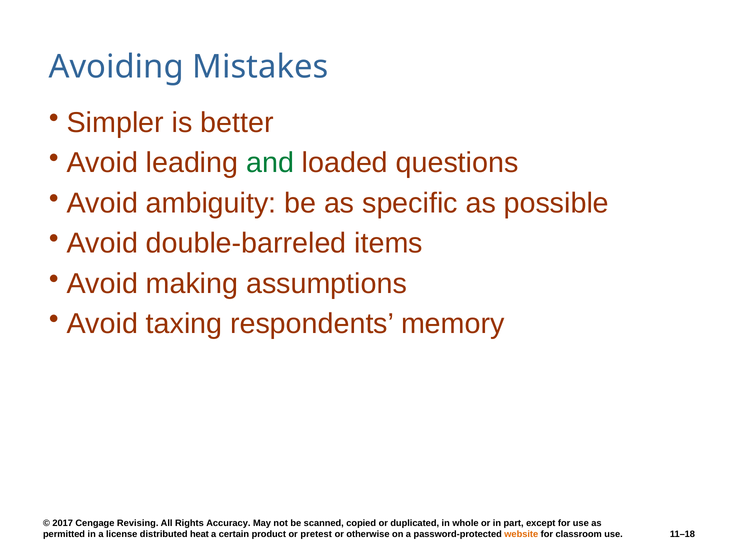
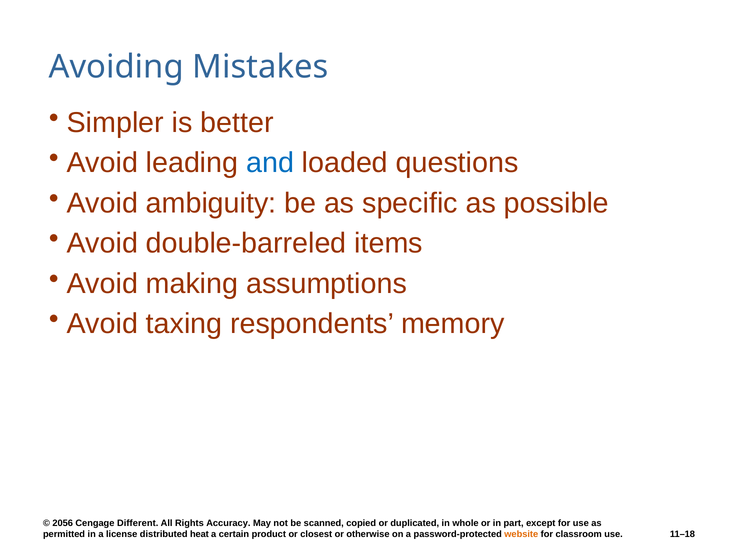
and colour: green -> blue (270, 163)
2017: 2017 -> 2056 (63, 523)
Revising: Revising -> Different (138, 523)
pretest: pretest -> closest (316, 534)
